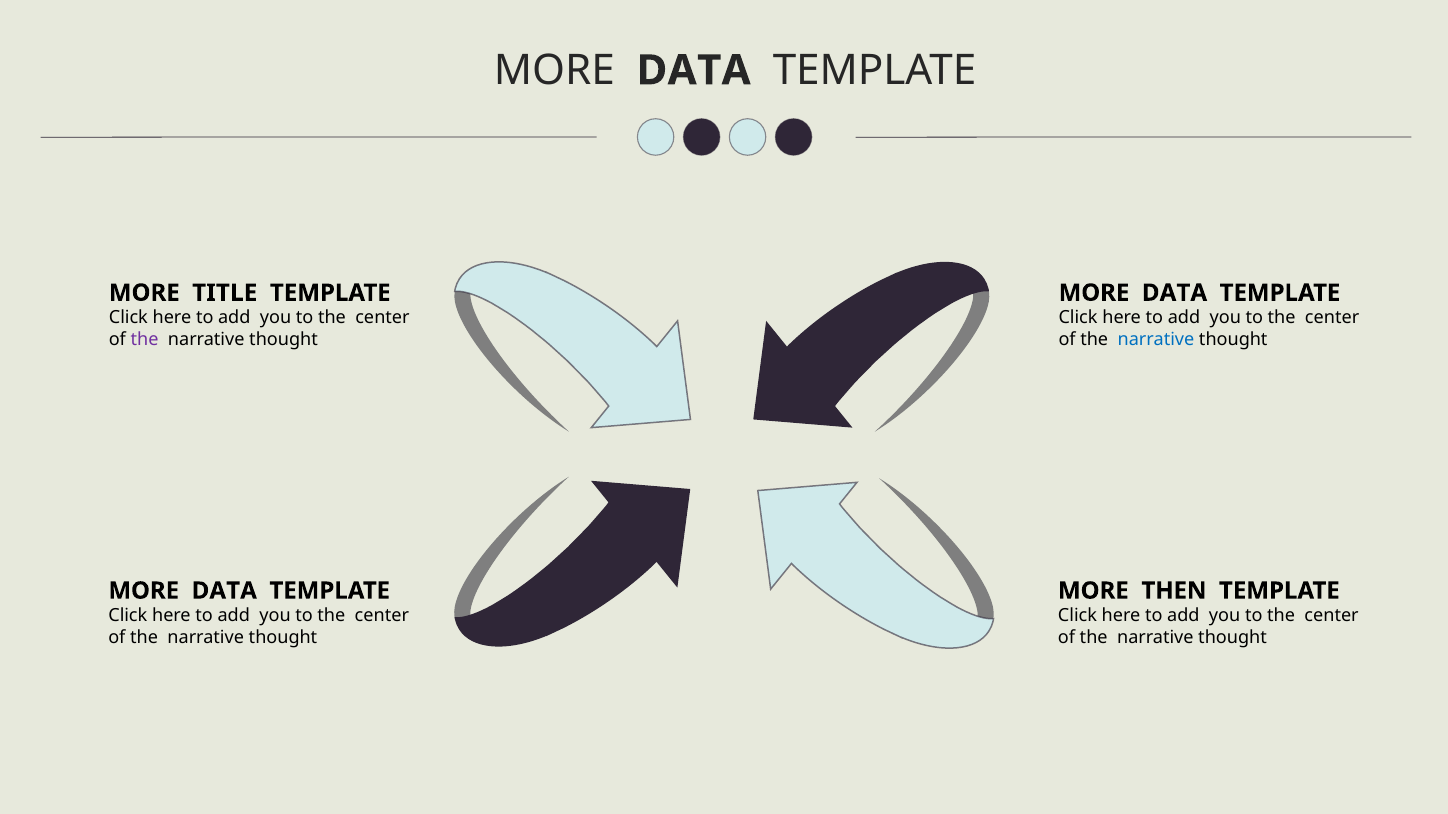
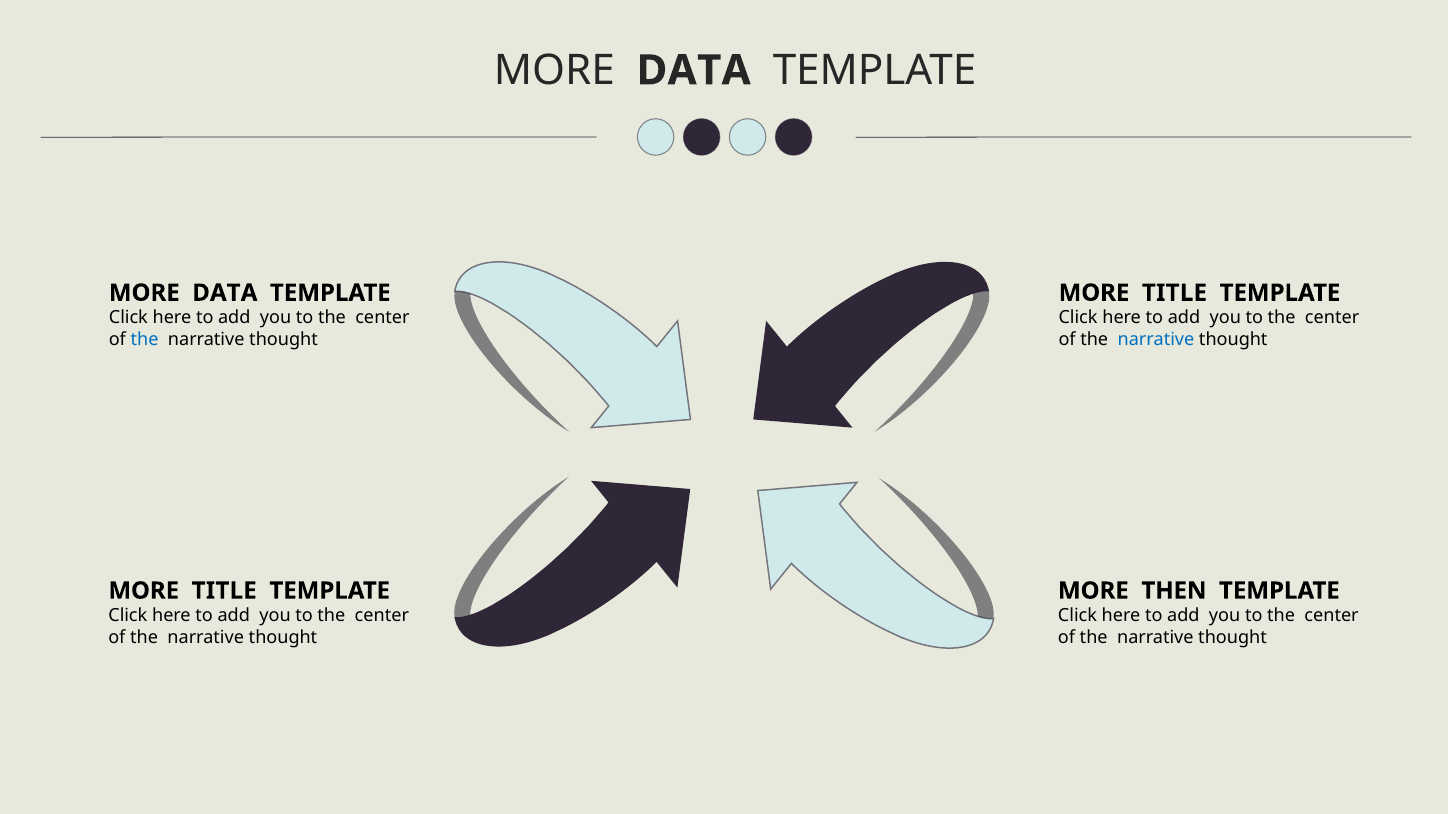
TITLE: TITLE -> DATA (225, 293)
DATA: DATA -> TITLE (1174, 293)
the colour: purple -> blue (145, 340)
DATA: DATA -> TITLE (224, 591)
